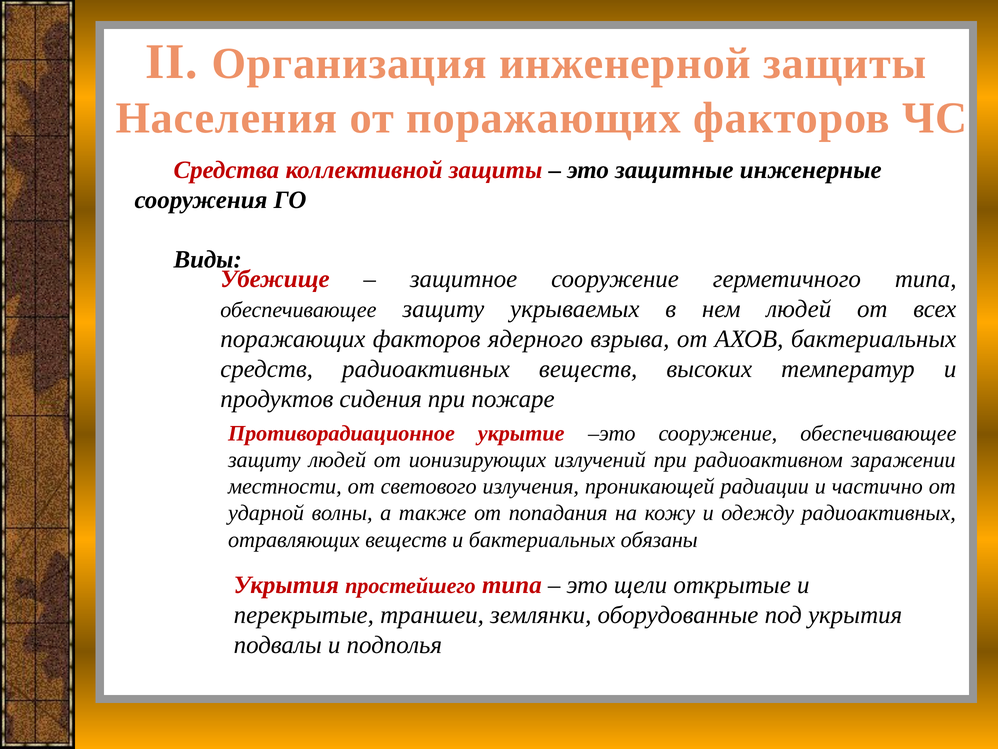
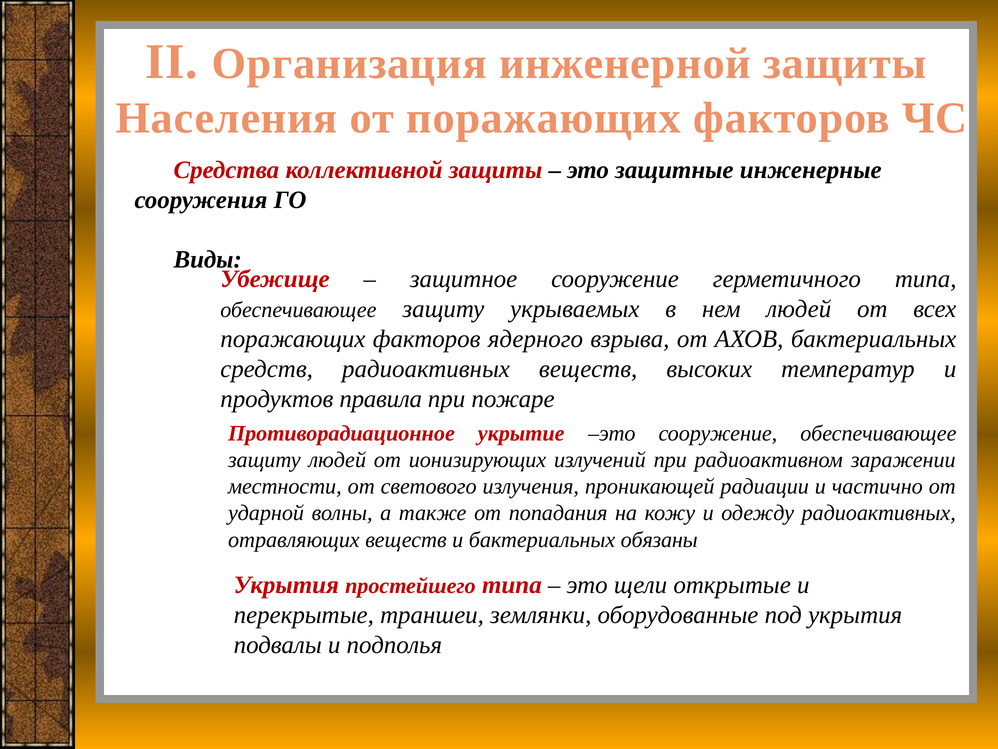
сидения: сидения -> правила (381, 399)
